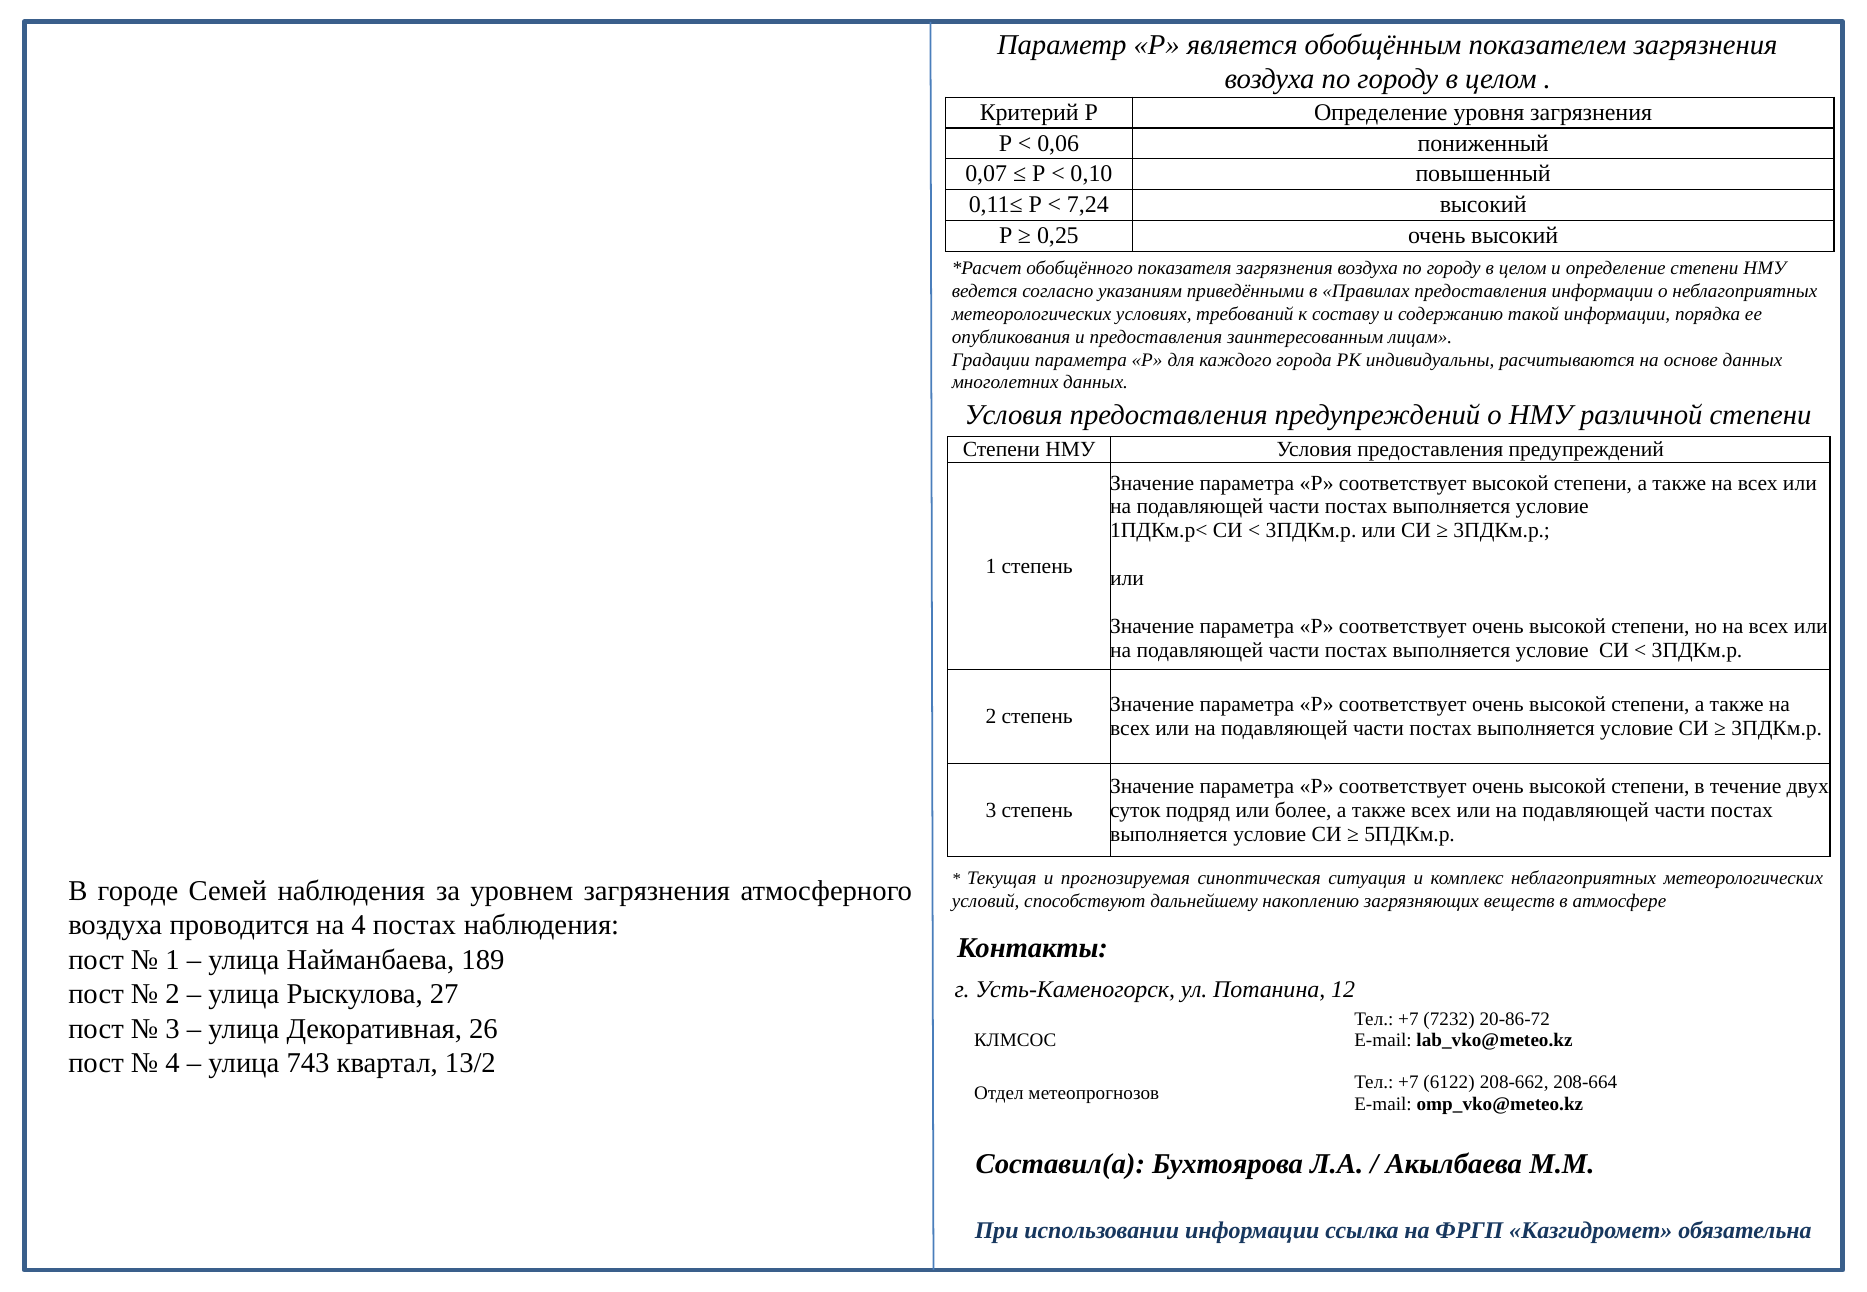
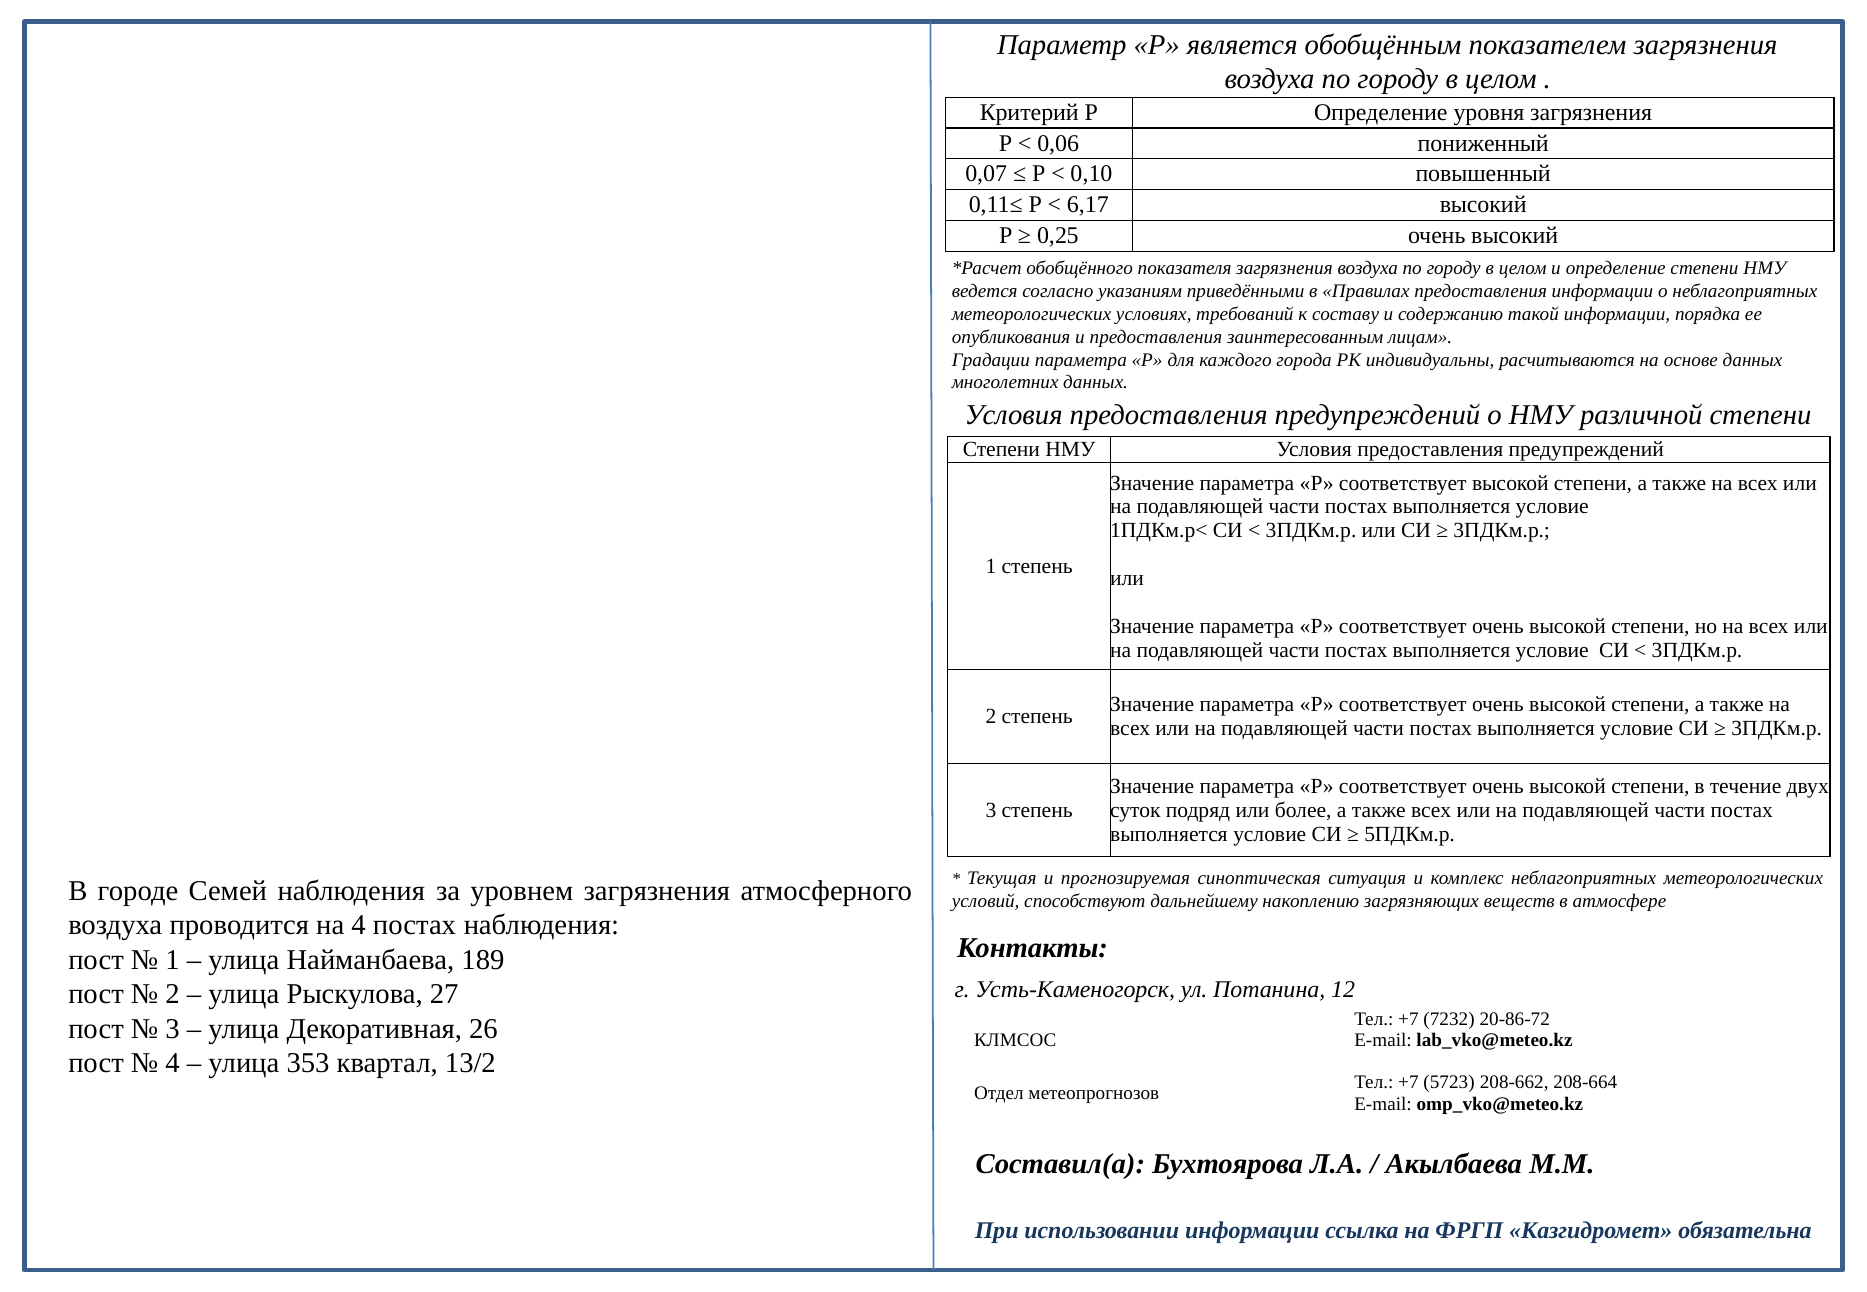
7,24: 7,24 -> 6,17 (1088, 205)
743: 743 -> 353 (308, 1064)
6122: 6122 -> 5723 (1449, 1083)
